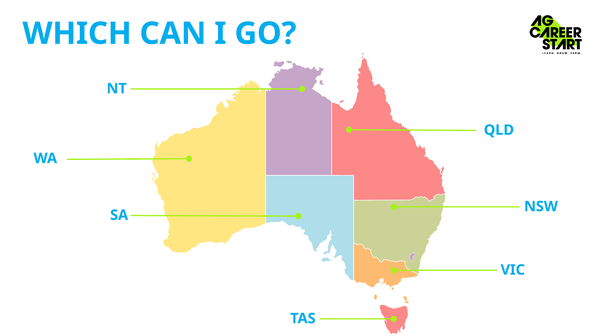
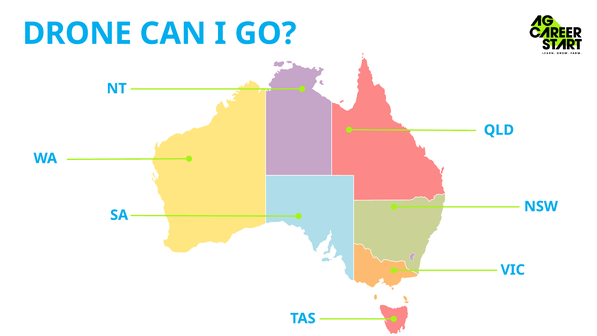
WHICH: WHICH -> DRONE (77, 34)
